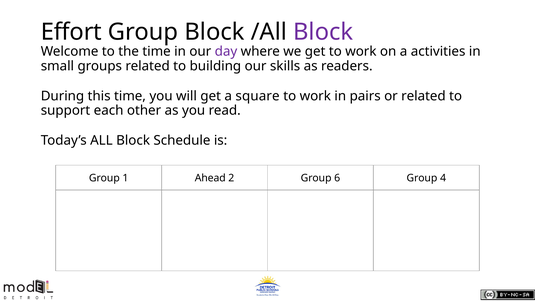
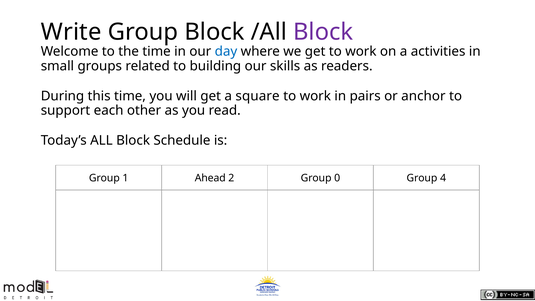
Effort: Effort -> Write (71, 32)
day colour: purple -> blue (226, 51)
or related: related -> anchor (423, 96)
6: 6 -> 0 (337, 178)
